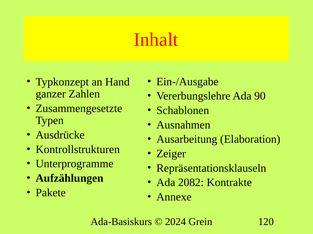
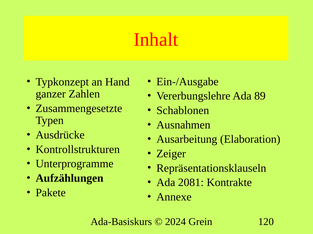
90: 90 -> 89 (260, 96)
2082: 2082 -> 2081 (191, 183)
